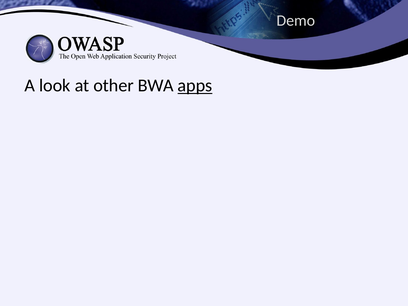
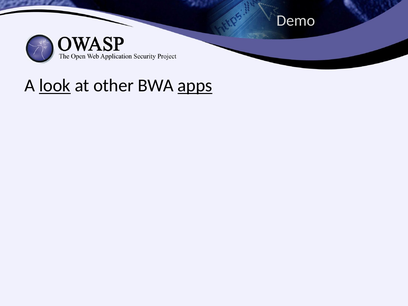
look underline: none -> present (55, 86)
